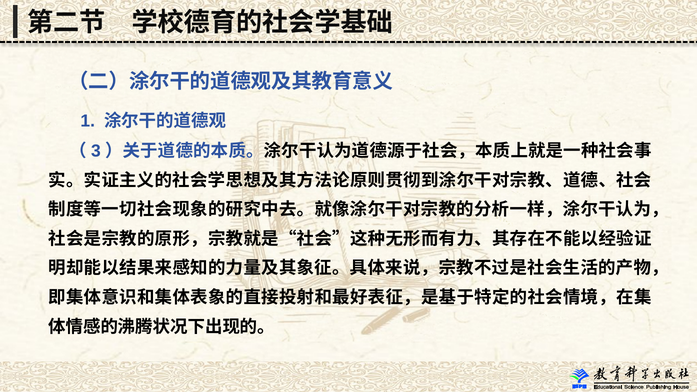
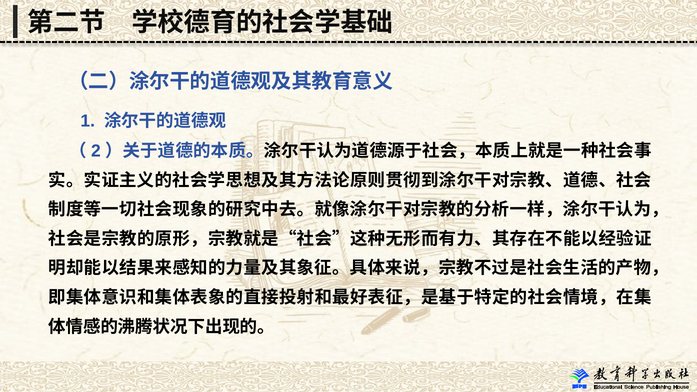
3: 3 -> 2 (96, 151)
